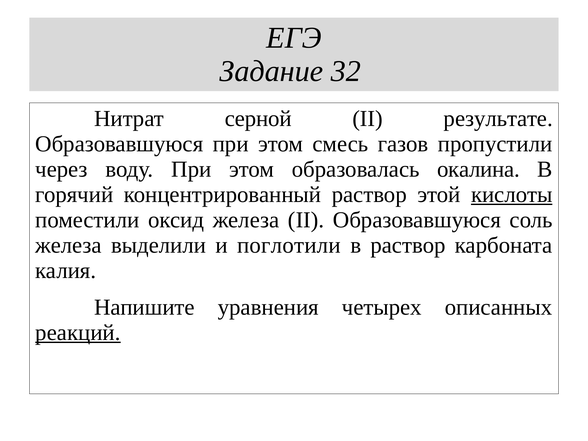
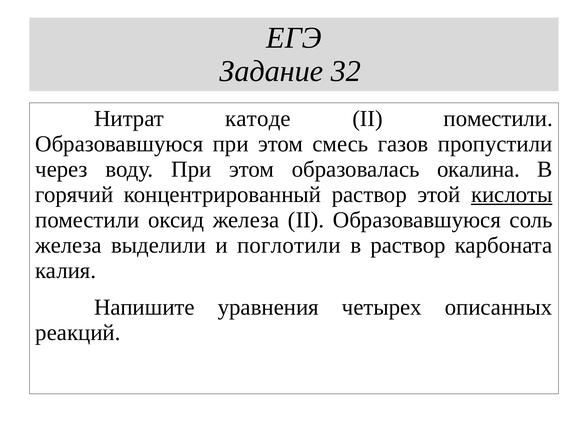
серной: серной -> катоде (258, 119)
II результате: результате -> поместили (498, 119)
реакций underline: present -> none (78, 333)
